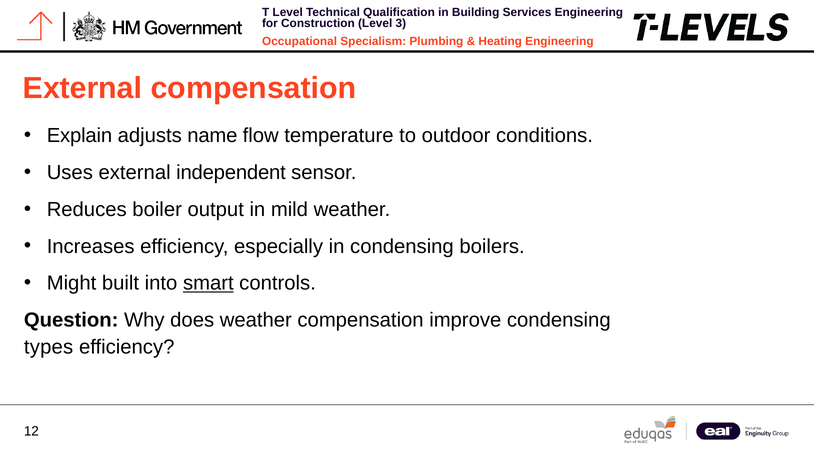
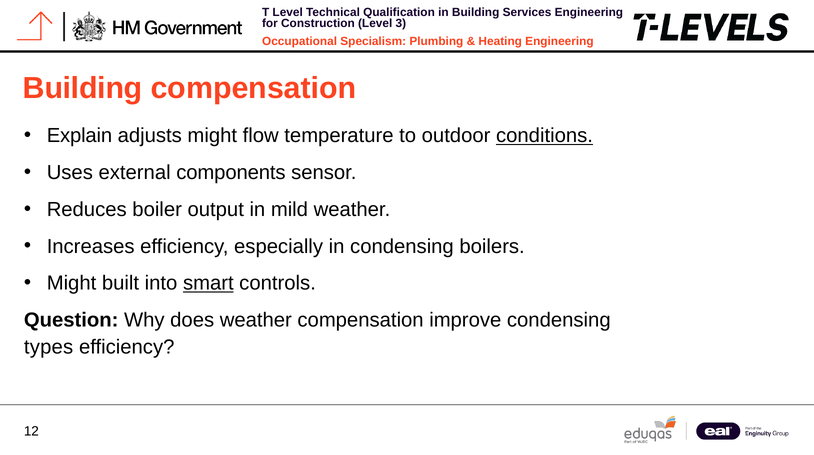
External: External -> Building (83, 88)
adjusts name: name -> might (212, 136)
conditions underline: none -> present (545, 136)
independent: independent -> components (231, 173)
